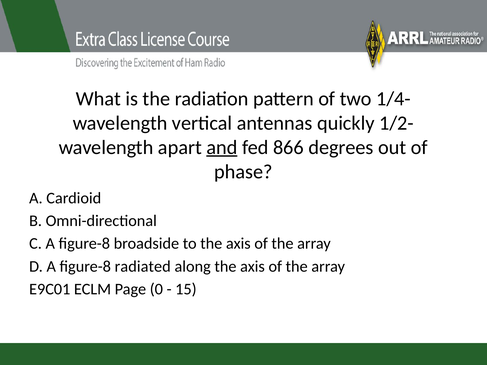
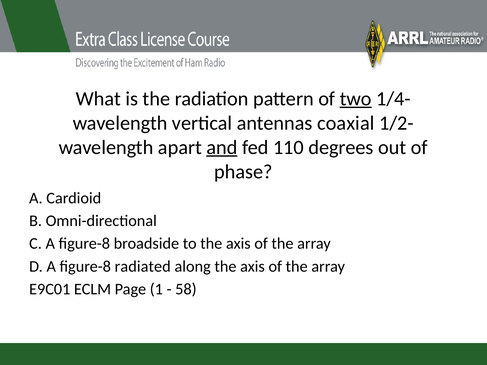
two underline: none -> present (356, 99)
quickly: quickly -> coaxial (346, 123)
866: 866 -> 110 (288, 147)
0: 0 -> 1 (156, 289)
15: 15 -> 58 (186, 289)
